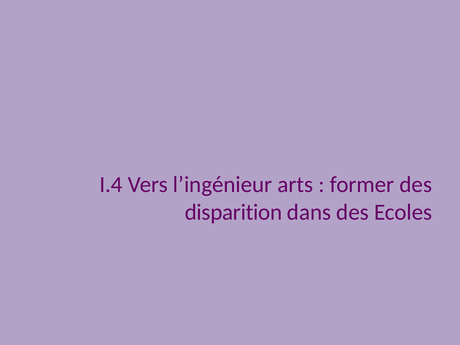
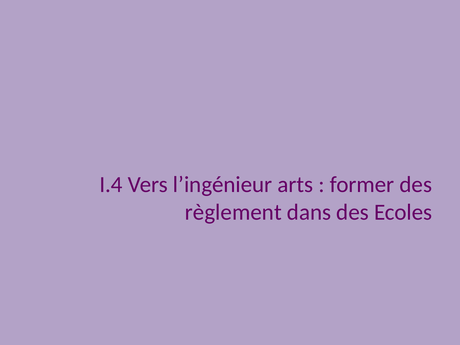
disparition: disparition -> règlement (233, 212)
